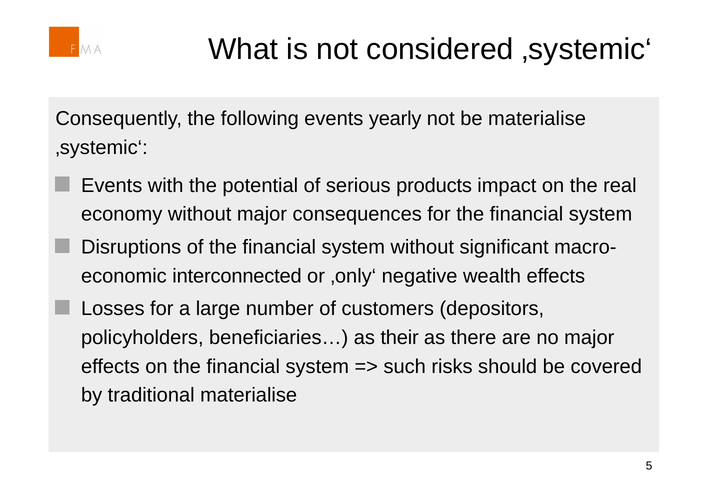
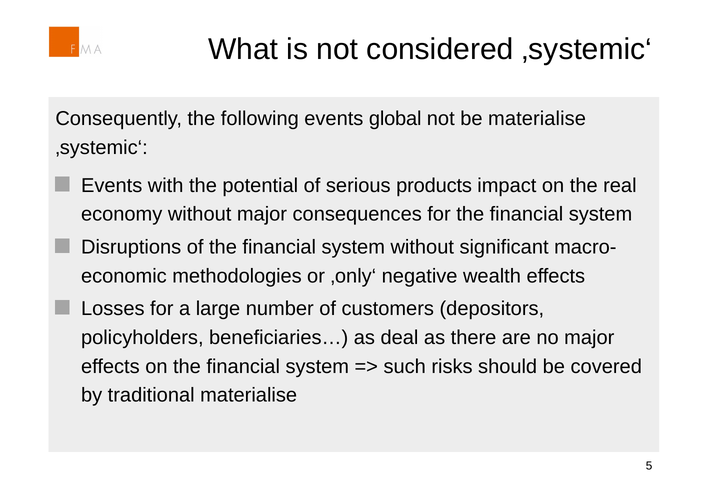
yearly: yearly -> global (395, 119)
interconnected: interconnected -> methodologies (237, 276)
their: their -> deal (400, 338)
